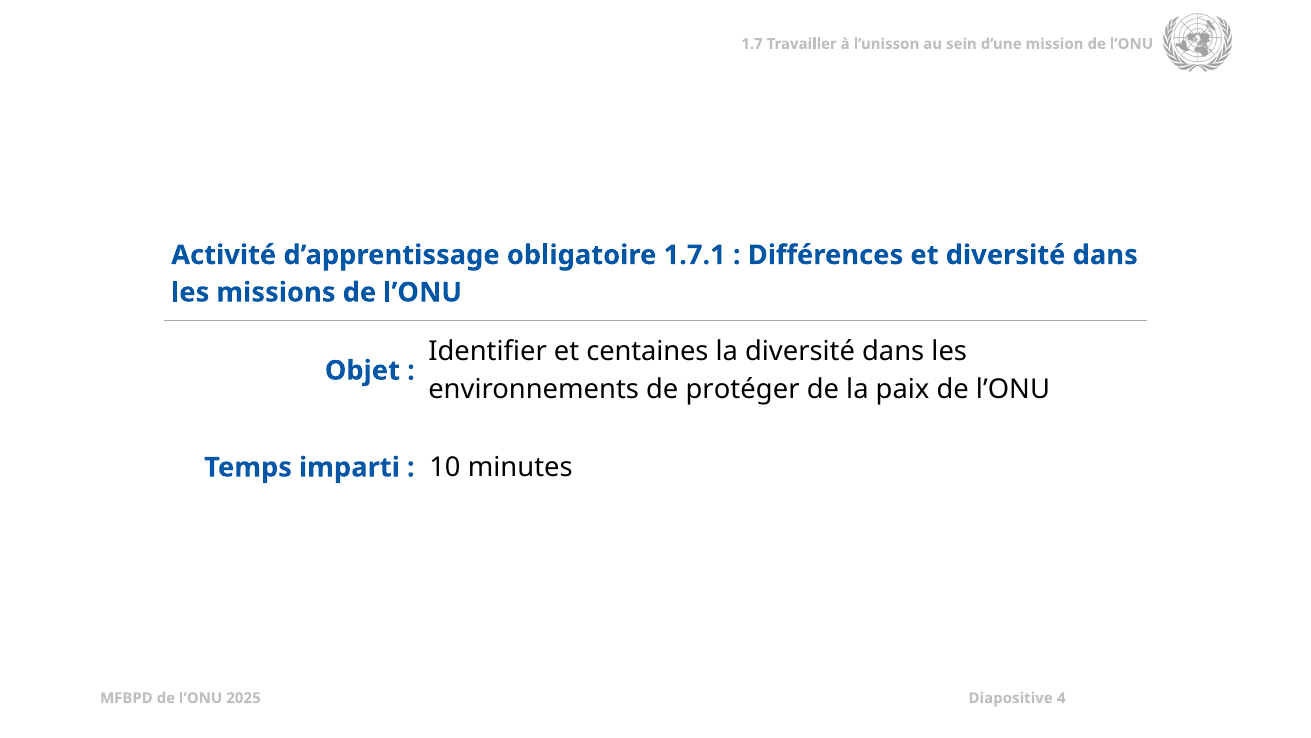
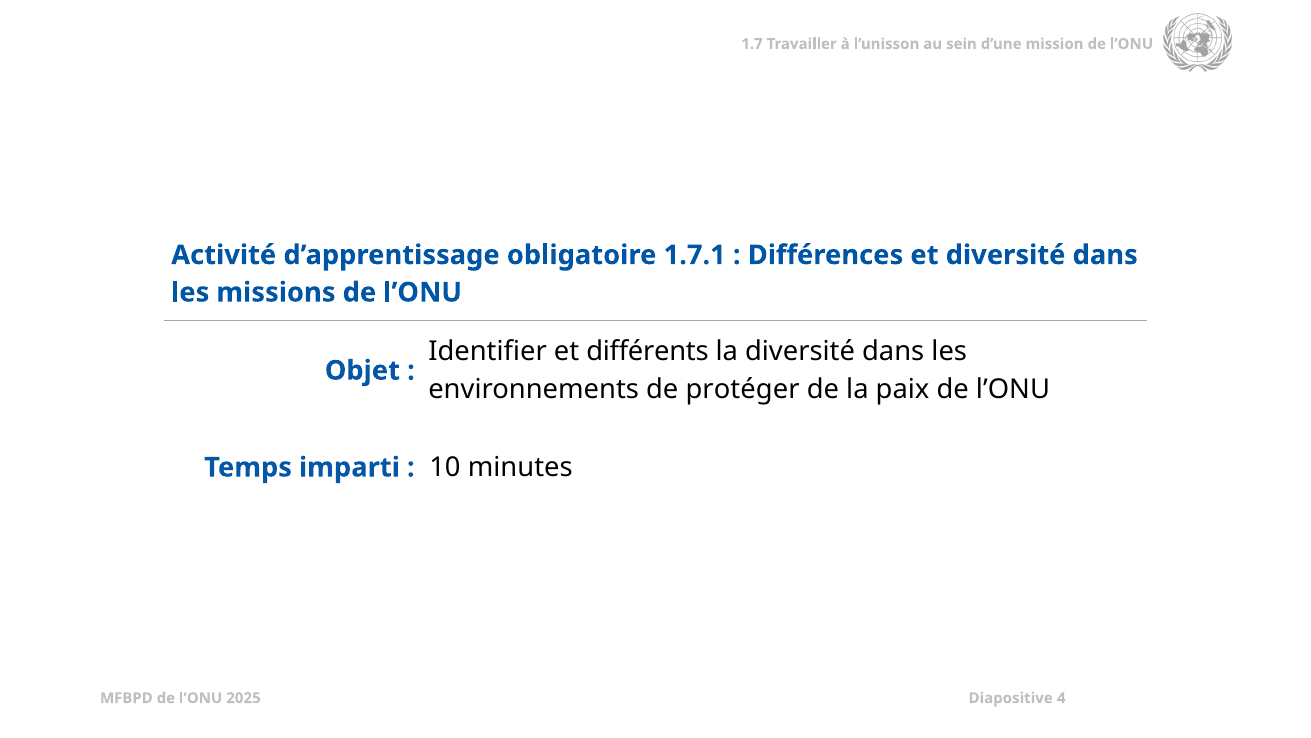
centaines: centaines -> différents (647, 352)
